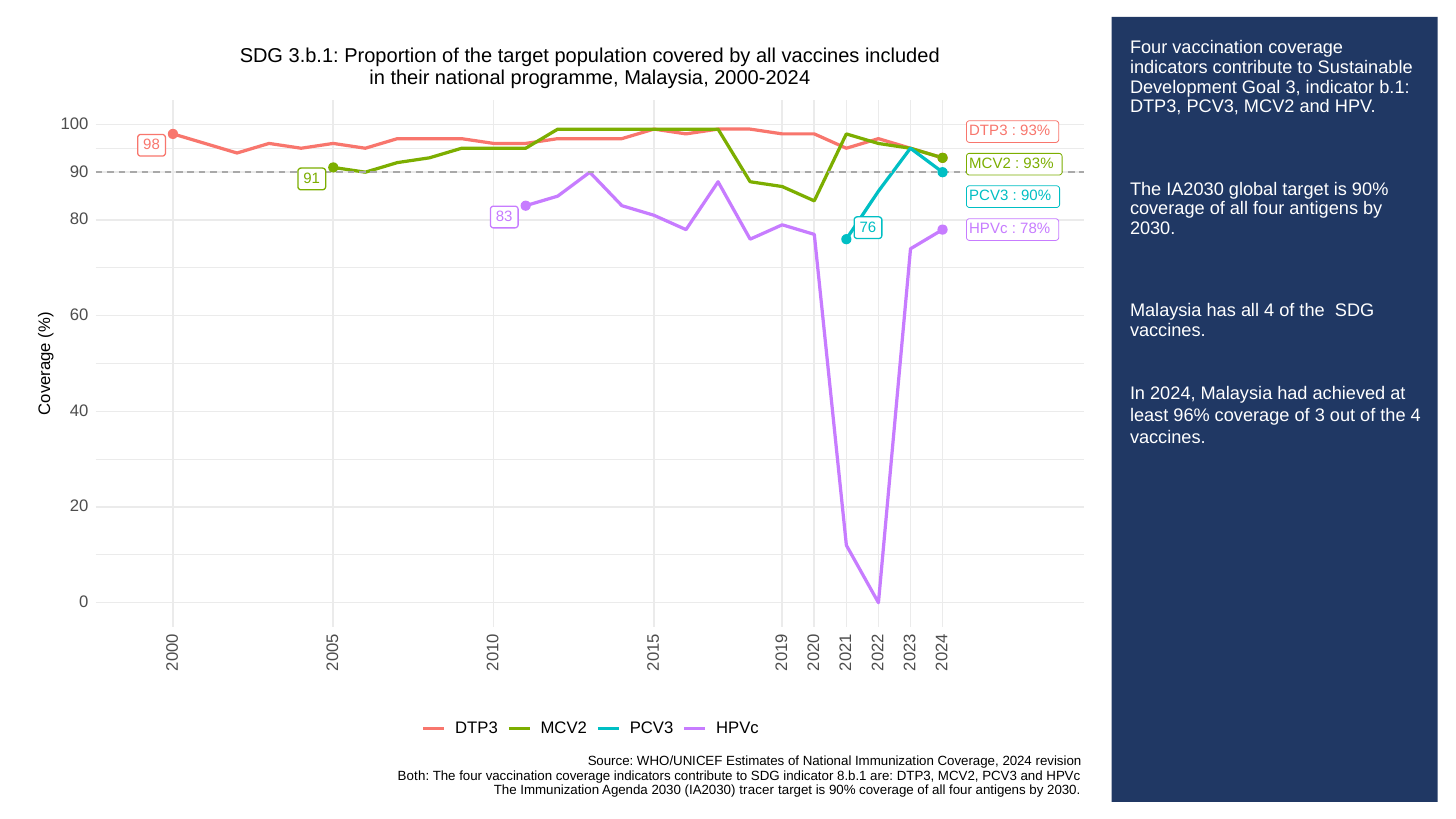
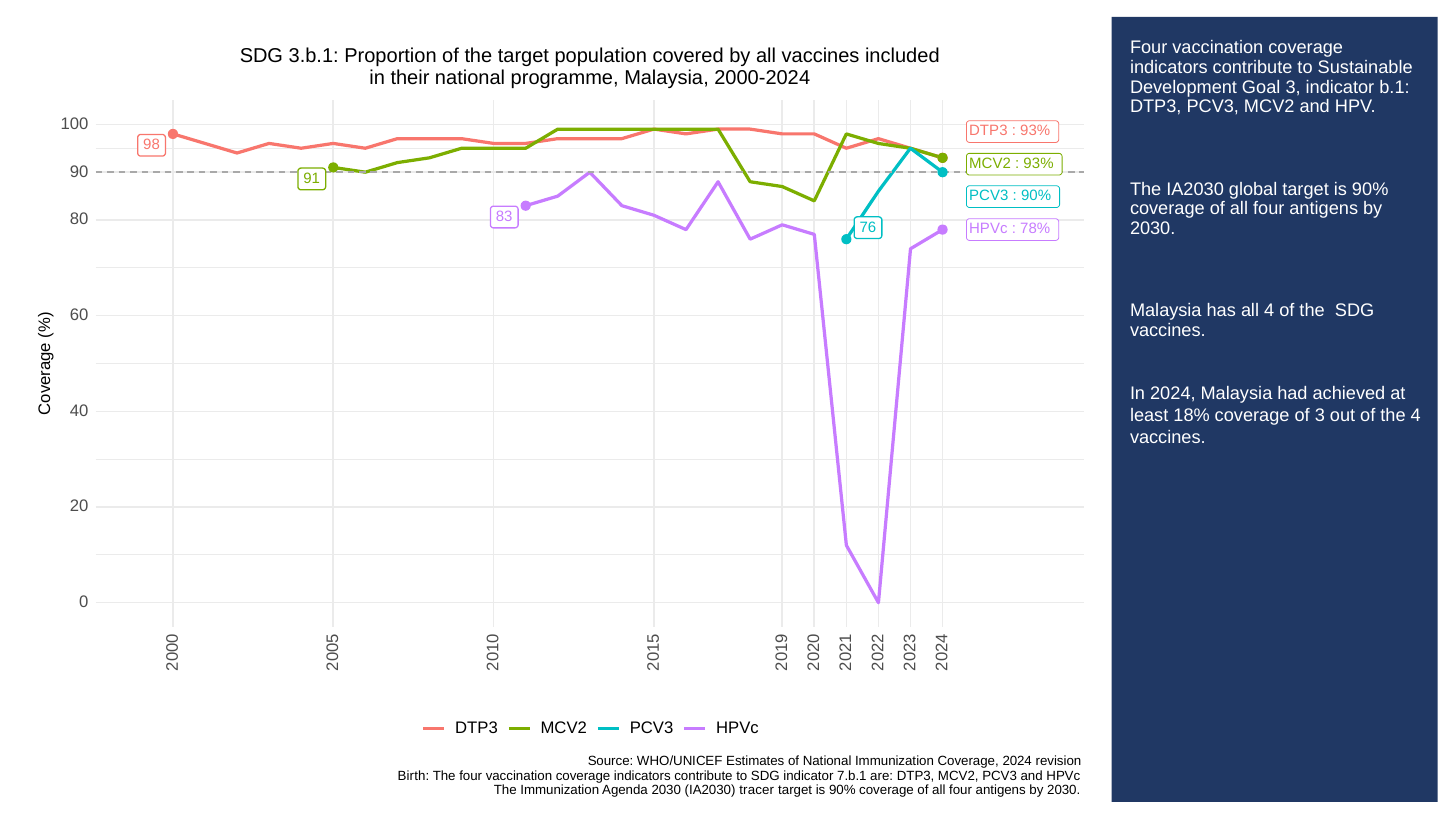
96%: 96% -> 18% (1192, 415)
Both: Both -> Birth (413, 776)
8.b.1: 8.b.1 -> 7.b.1 (852, 776)
